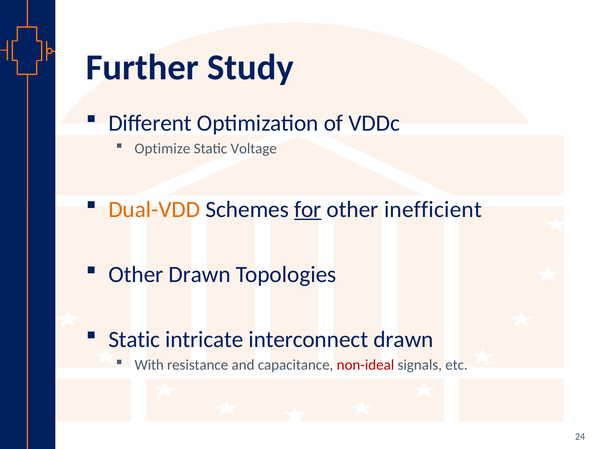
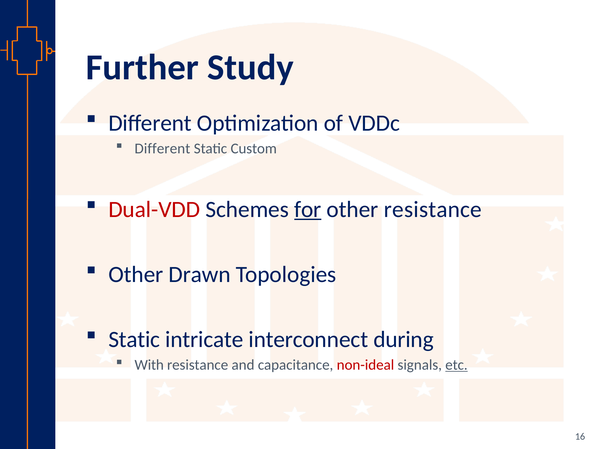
Optimize: Optimize -> Different (162, 149)
Voltage: Voltage -> Custom (254, 149)
Dual-VDD colour: orange -> red (154, 209)
other inefficient: inefficient -> resistance (433, 209)
interconnect drawn: drawn -> during (404, 340)
etc underline: none -> present (456, 365)
24: 24 -> 16 (580, 437)
